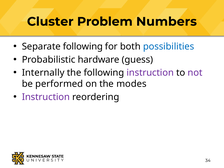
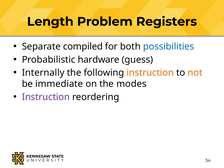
Cluster: Cluster -> Length (50, 22)
Numbers: Numbers -> Registers (167, 22)
Separate following: following -> compiled (83, 47)
instruction colour: purple -> orange (150, 73)
not colour: purple -> orange (195, 73)
performed: performed -> immediate (59, 84)
